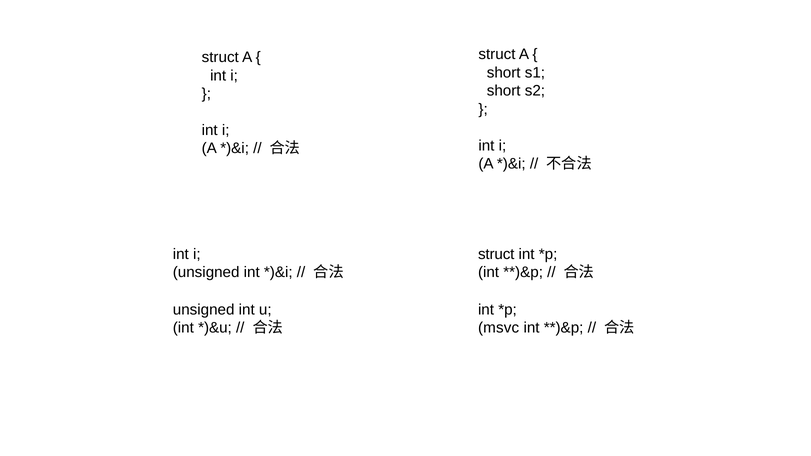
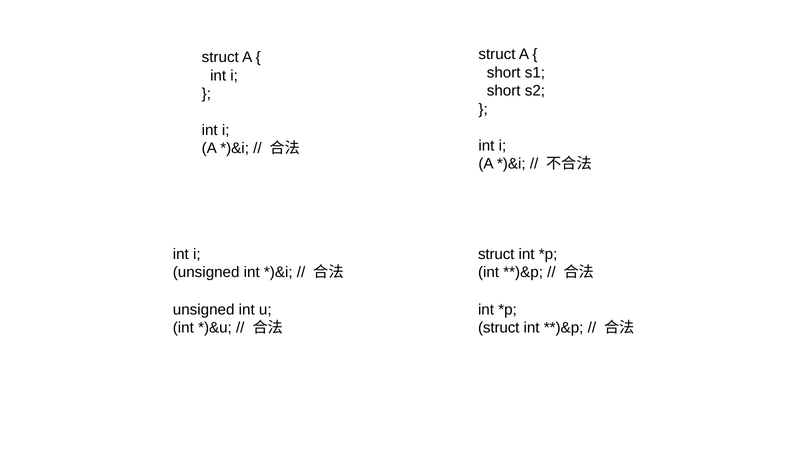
msvc: msvc -> struct (499, 328)
